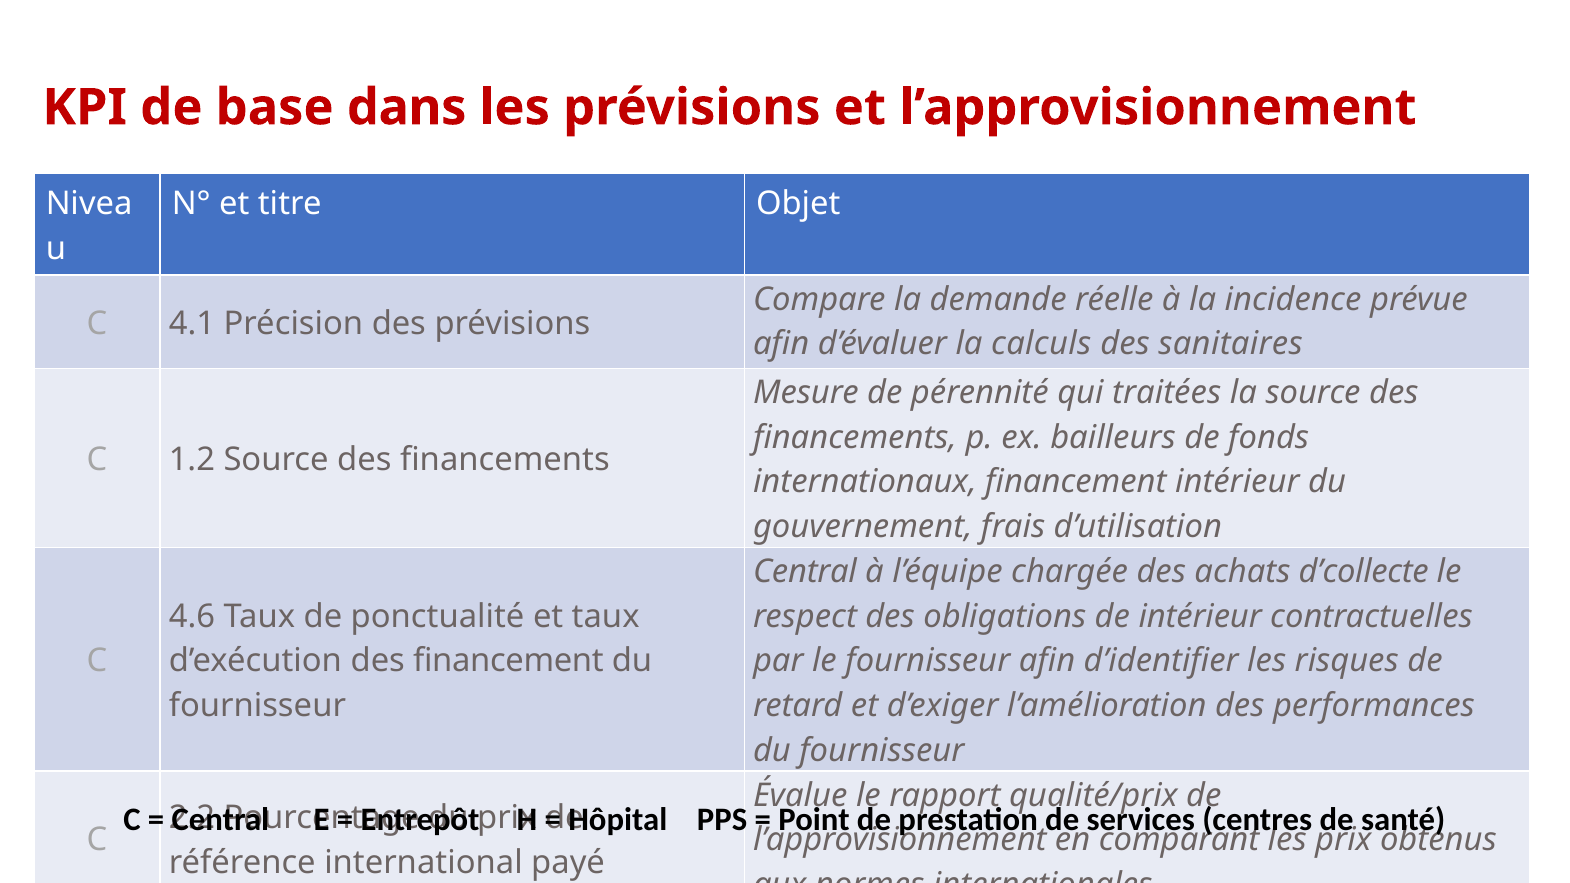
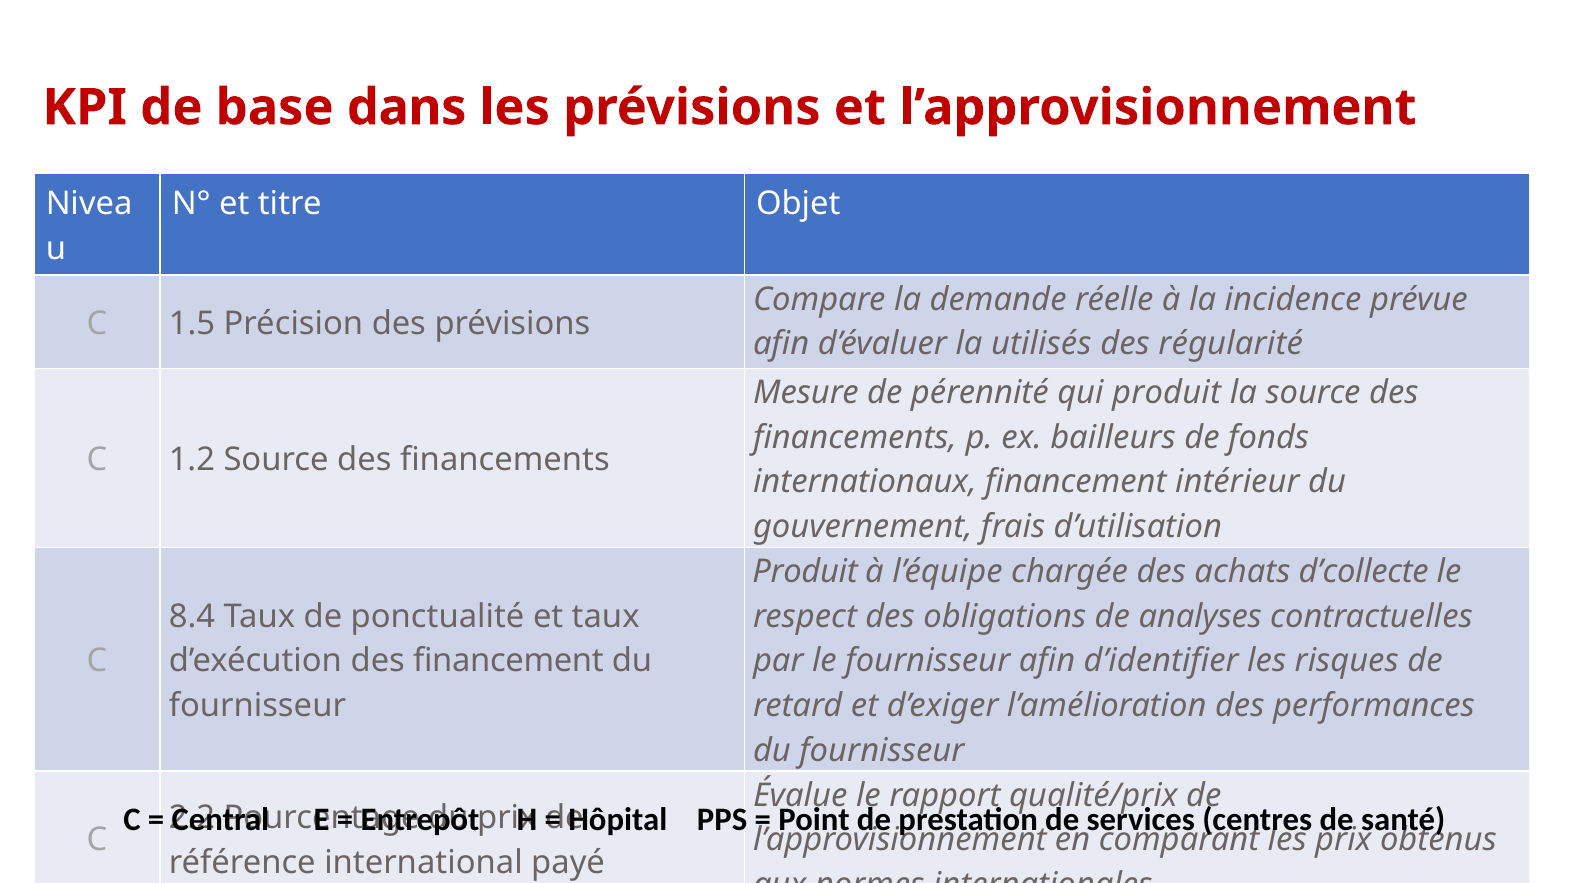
4.1: 4.1 -> 1.5 (192, 324)
calculs: calculs -> utilisés (1041, 344)
sanitaires: sanitaires -> régularité (1231, 344)
qui traitées: traitées -> produit (1167, 393)
Central: Central -> Produit (805, 572)
4.6: 4.6 -> 8.4 (192, 616)
de intérieur: intérieur -> analyses (1200, 616)
